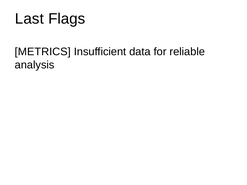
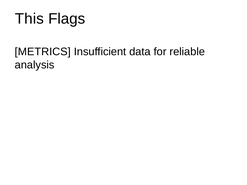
Last: Last -> This (29, 19)
